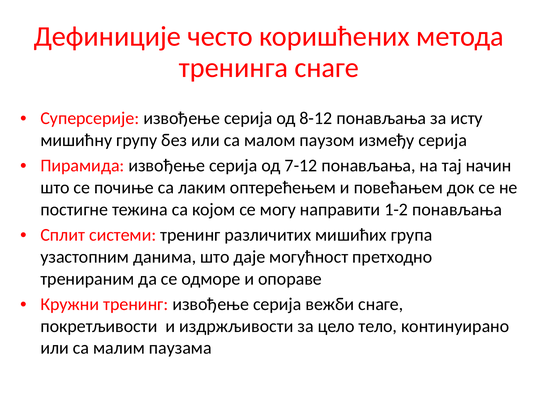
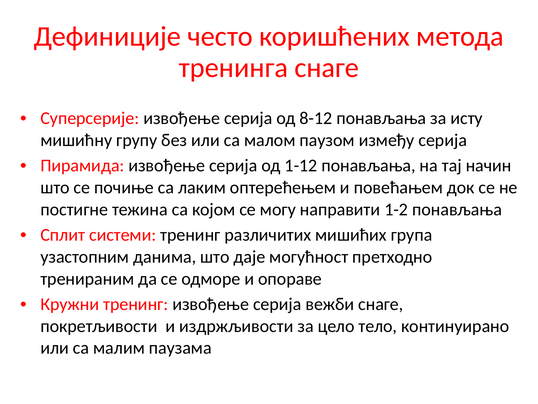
7-12: 7-12 -> 1-12 (301, 165)
